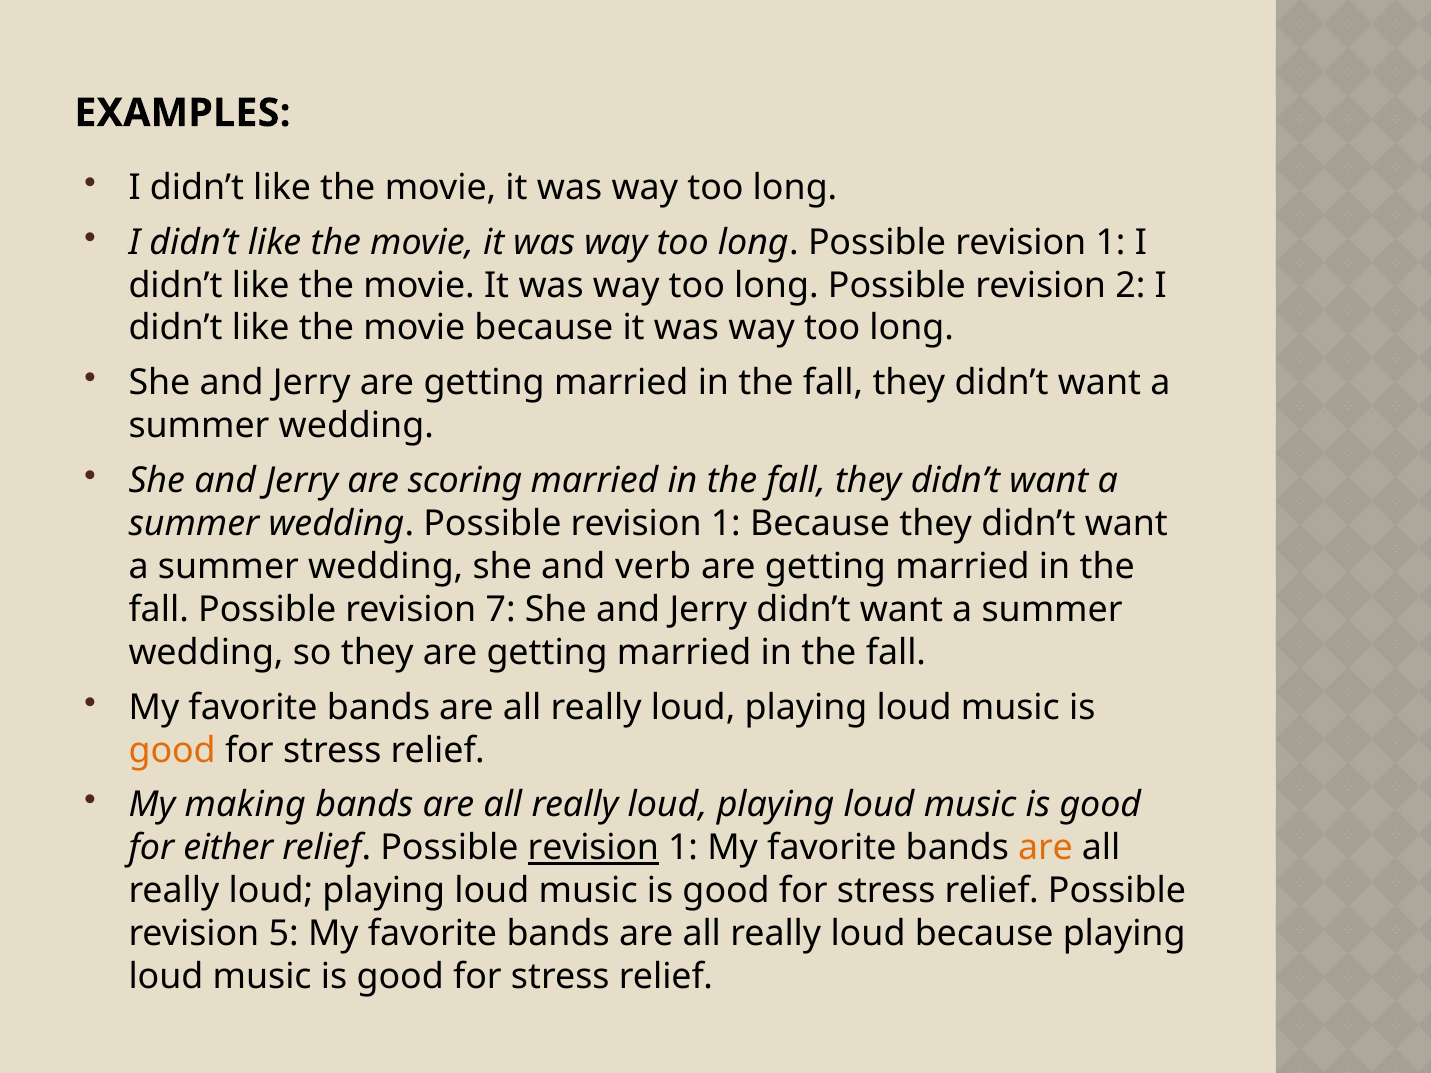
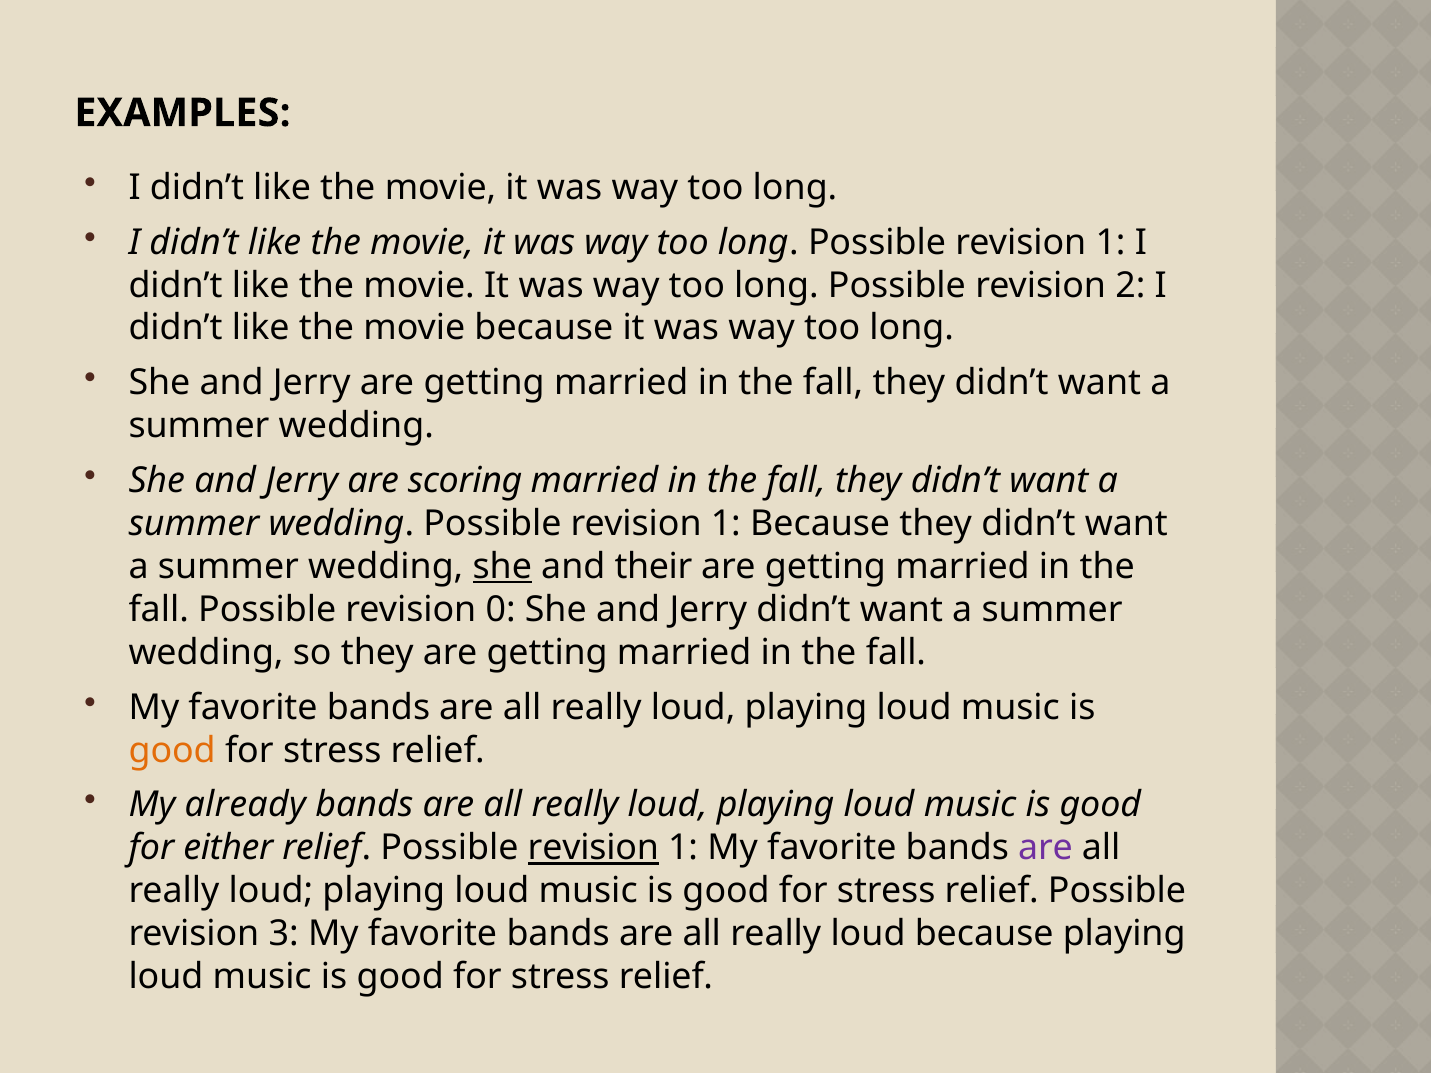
she underline: none -> present (502, 567)
verb: verb -> their (653, 567)
7: 7 -> 0 (501, 610)
making: making -> already (245, 805)
are colour: orange -> purple (1046, 848)
5: 5 -> 3 (284, 934)
